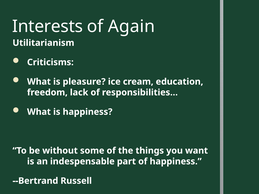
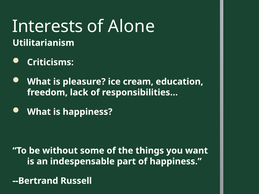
Again: Again -> Alone (131, 26)
